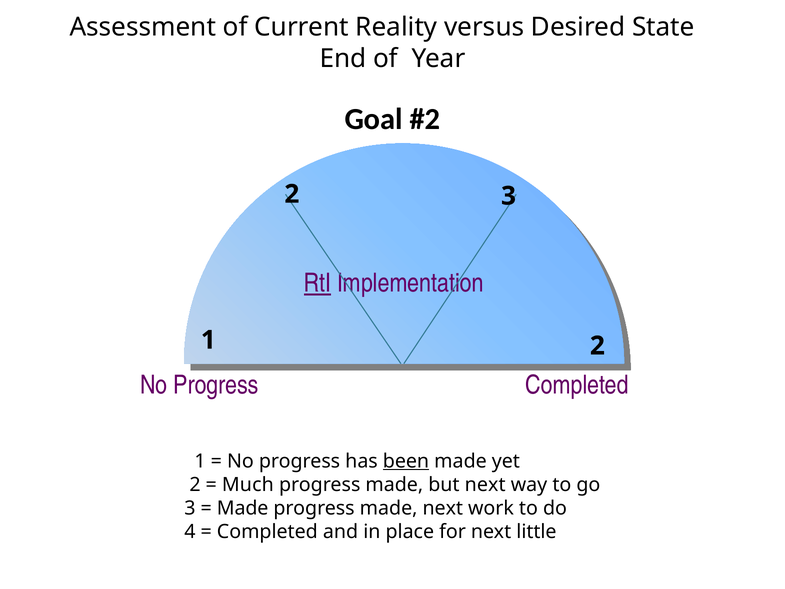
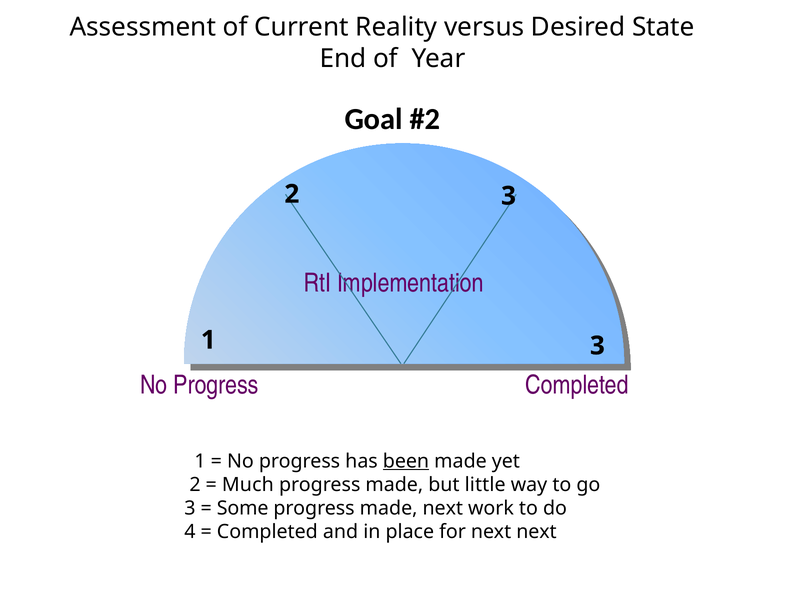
RtI underline: present -> none (317, 283)
1 2: 2 -> 3 (597, 346)
but next: next -> little (485, 485)
Made: Made -> Some (243, 508)
next little: little -> next (537, 532)
